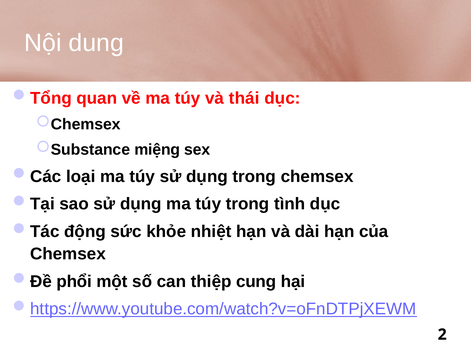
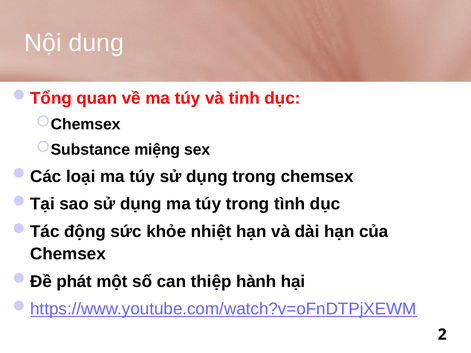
thái: thái -> tinh (244, 98)
phổi: phổi -> phát (74, 282)
cung: cung -> hành (256, 282)
